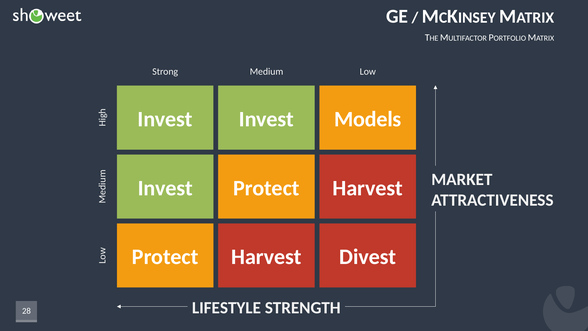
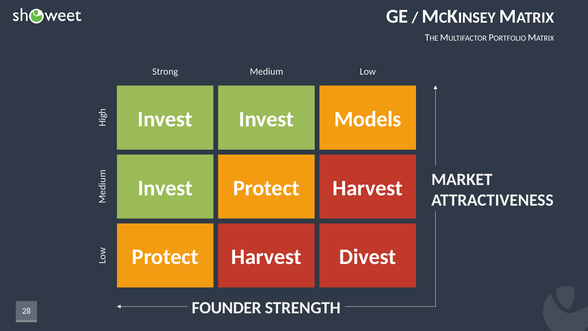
LIFESTYLE: LIFESTYLE -> FOUNDER (227, 307)
